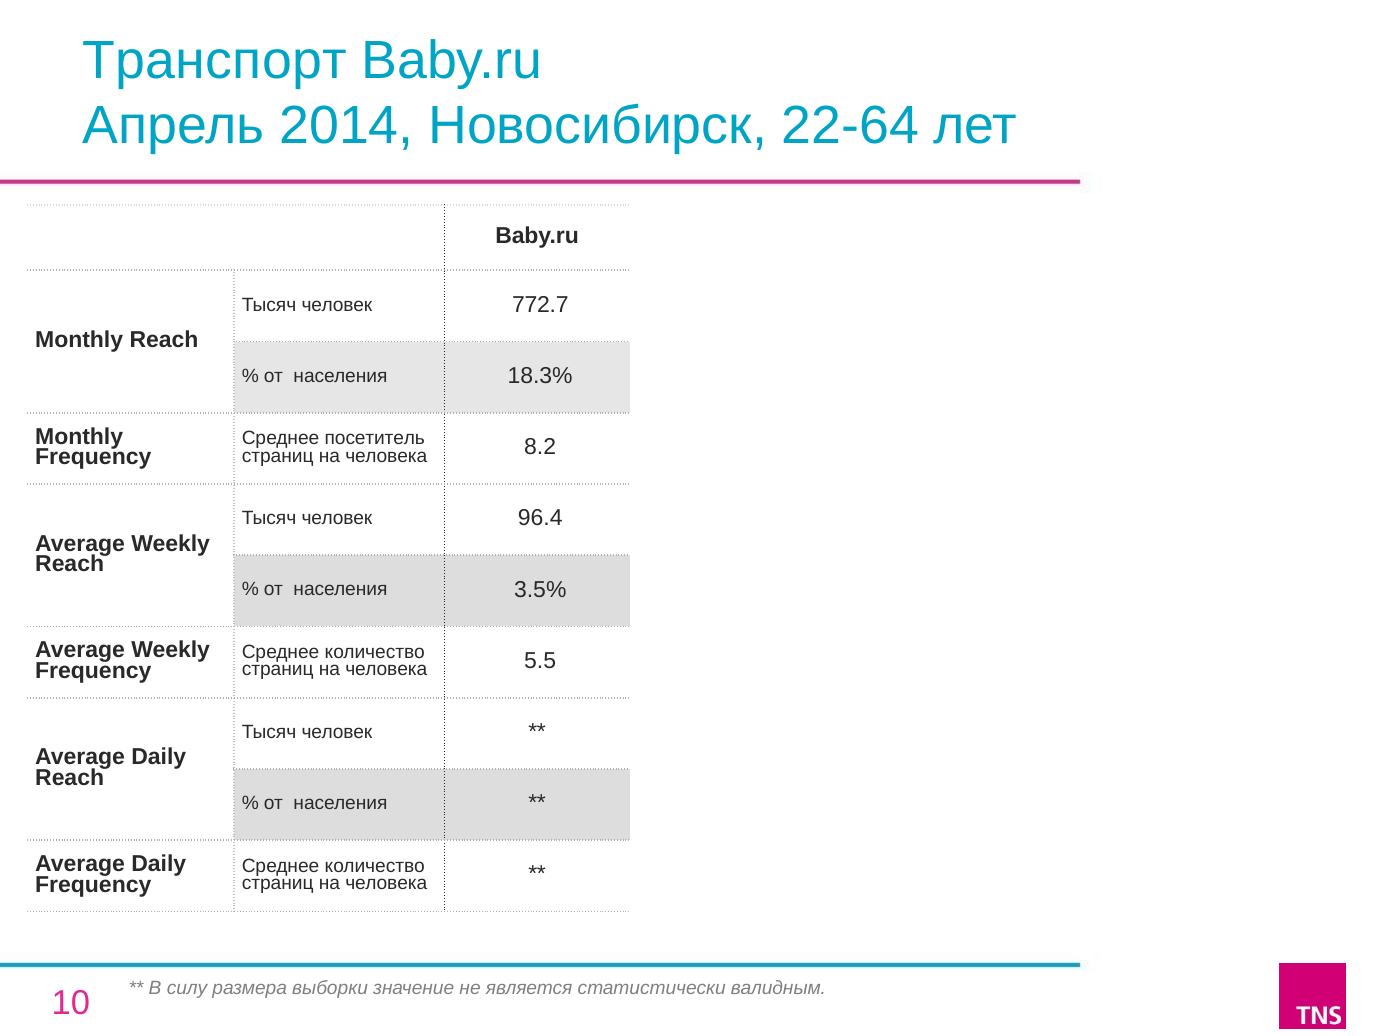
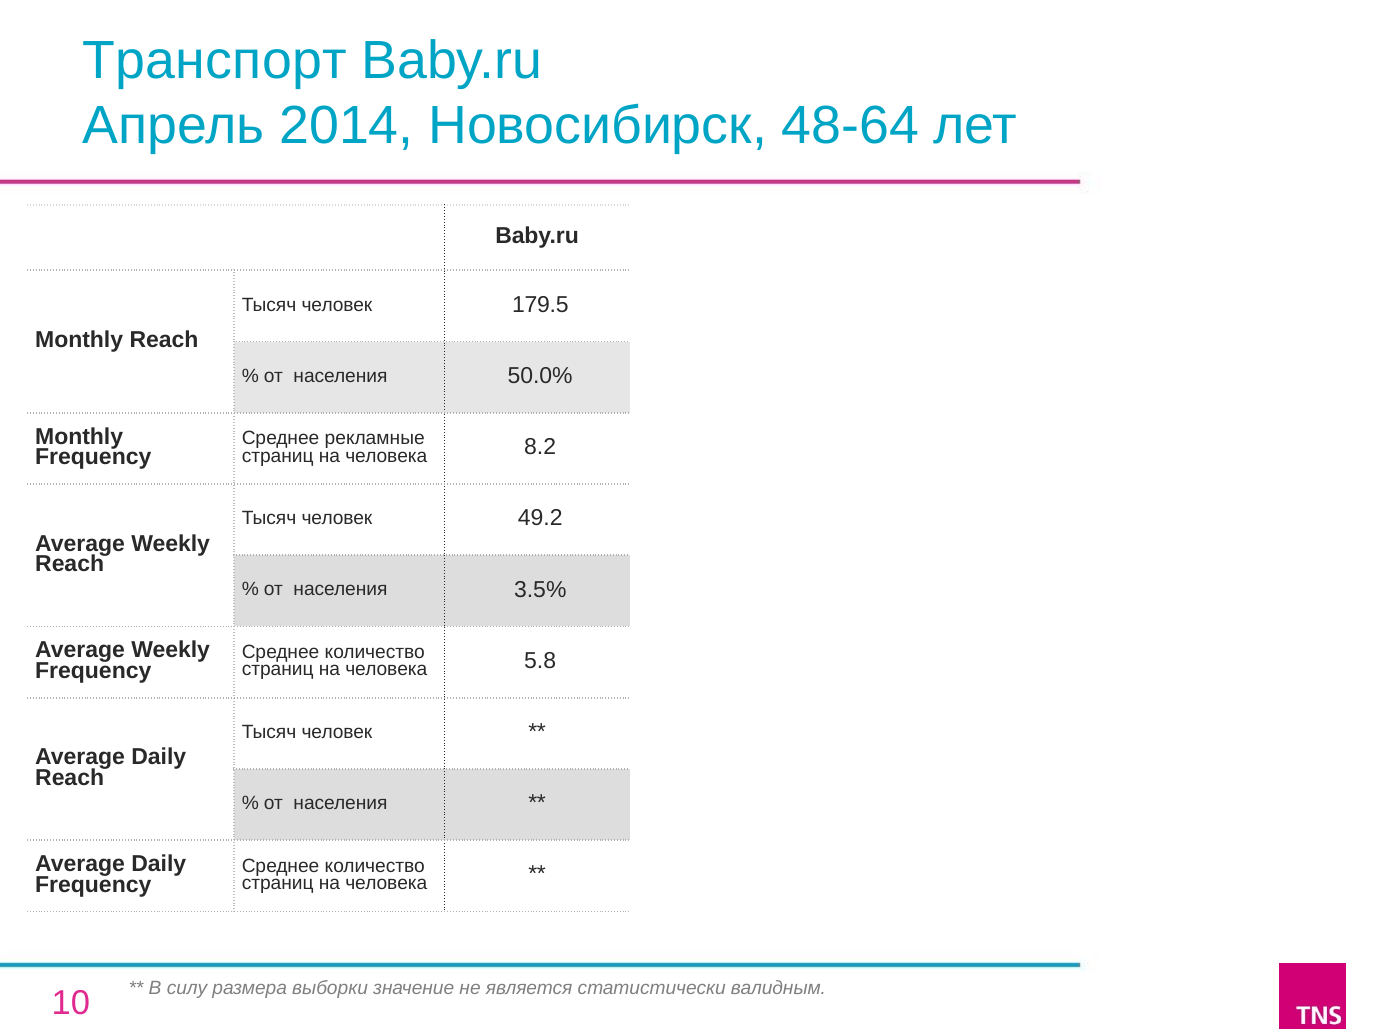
22-64: 22-64 -> 48-64 (850, 126)
772.7: 772.7 -> 179.5 (540, 304)
18.3%: 18.3% -> 50.0% (540, 376)
посетитель: посетитель -> рекламные (375, 439)
96.4: 96.4 -> 49.2 (540, 518)
5.5: 5.5 -> 5.8 (540, 661)
